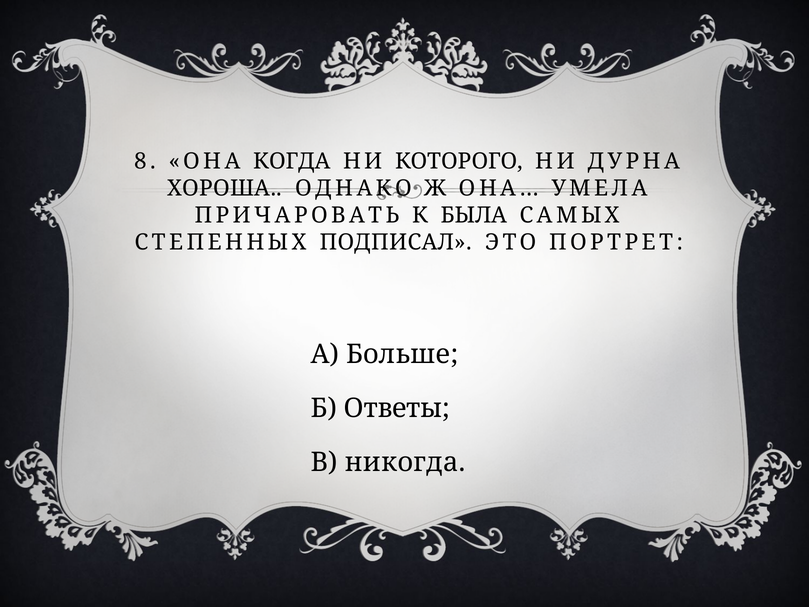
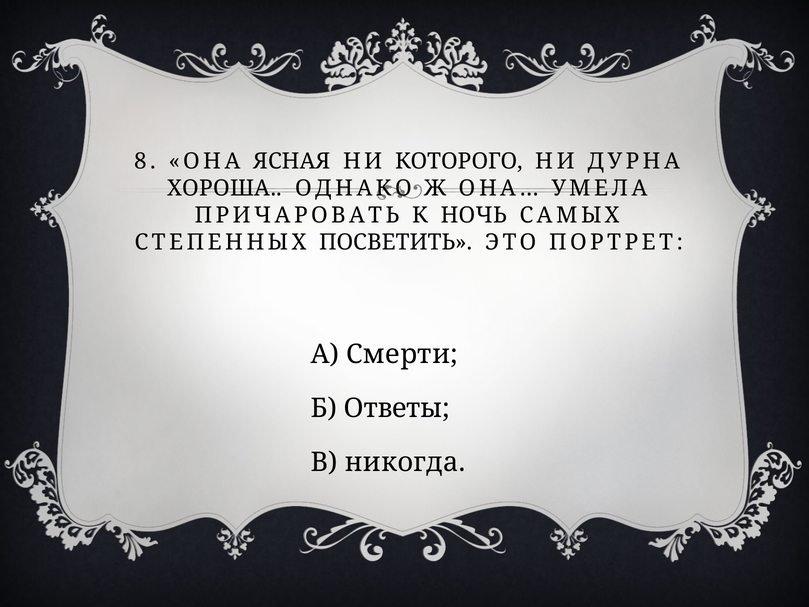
КОГДА: КОГДА -> ЯСНАЯ (292, 161)
БЫЛА: БЫЛА -> НОЧЬ (474, 215)
ПОДПИСАЛ: ПОДПИСАЛ -> ПОСВЕТИТЬ (396, 242)
Больше: Больше -> Смерти (402, 354)
